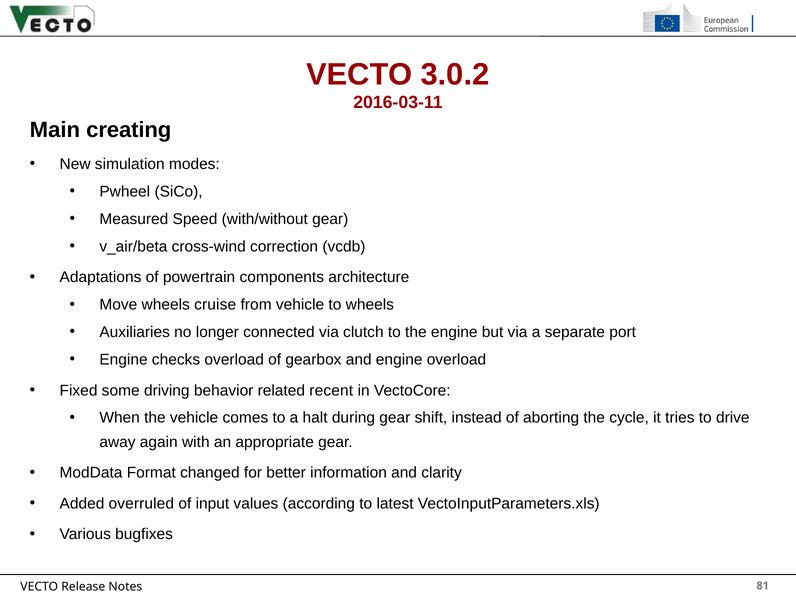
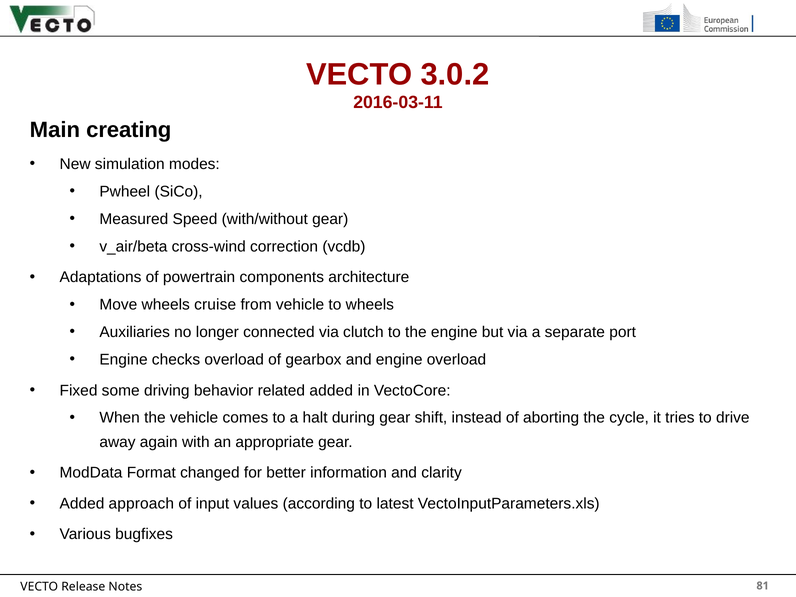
related recent: recent -> added (331, 390)
overruled: overruled -> approach (141, 504)
